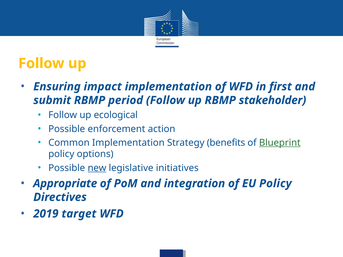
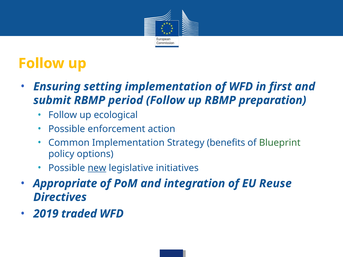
impact: impact -> setting (103, 87)
stakeholder: stakeholder -> preparation (273, 100)
Blueprint underline: present -> none (280, 143)
EU Policy: Policy -> Reuse (275, 184)
target: target -> traded (79, 214)
